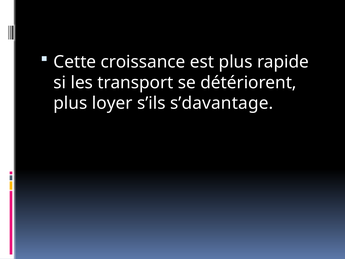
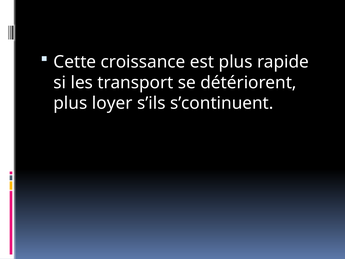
s’davantage: s’davantage -> s’continuent (222, 103)
